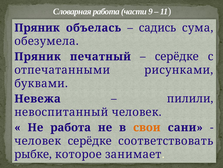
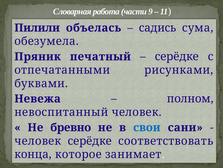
Пряник: Пряник -> Пилили (37, 28)
пилили: пилили -> полном (190, 98)
Не работа: работа -> бревно (71, 127)
свои colour: orange -> blue (147, 127)
рыбке: рыбке -> конца (33, 154)
